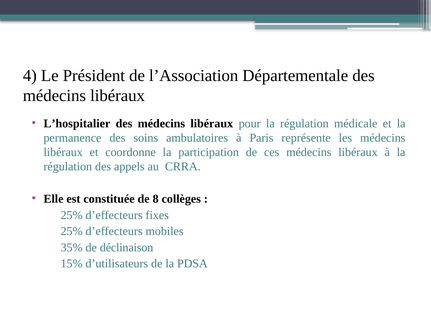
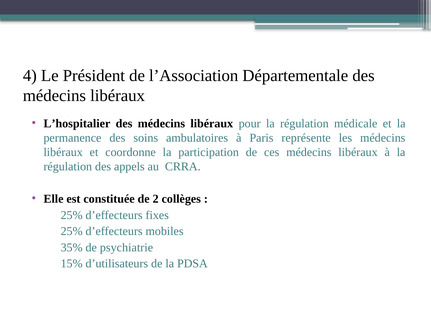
8: 8 -> 2 (156, 199)
déclinaison: déclinaison -> psychiatrie (126, 248)
